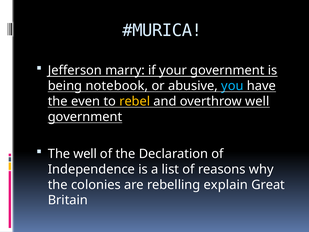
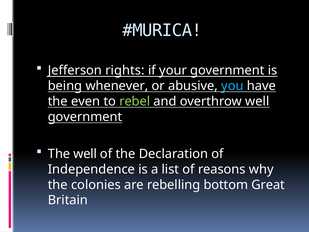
marry: marry -> rights (125, 70)
notebook: notebook -> whenever (117, 86)
rebel colour: yellow -> light green (135, 101)
explain: explain -> bottom (226, 185)
